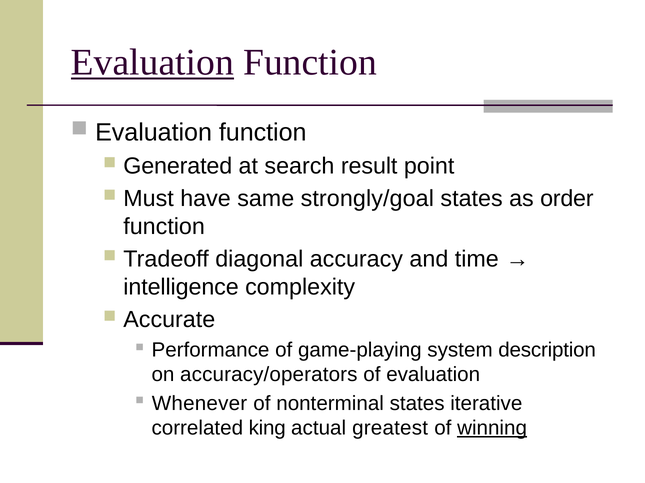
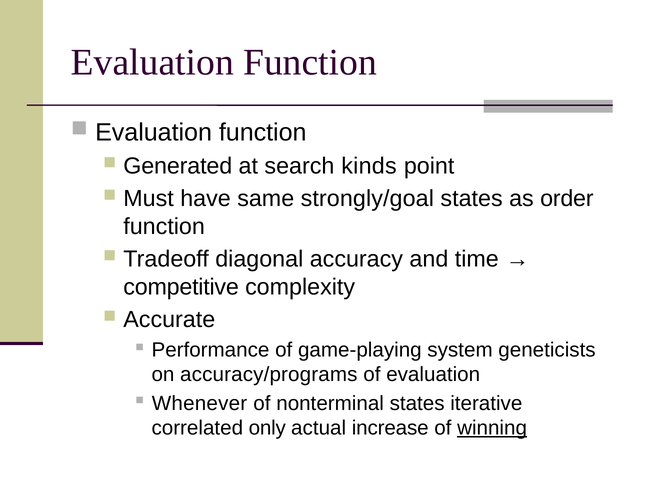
Evaluation underline: present -> none (152, 63)
result: result -> kinds (369, 166)
intelligence: intelligence -> competitive (181, 287)
description: description -> geneticists (547, 350)
accuracy/operators: accuracy/operators -> accuracy/programs (269, 375)
king: king -> only (267, 429)
greatest: greatest -> increase (390, 429)
